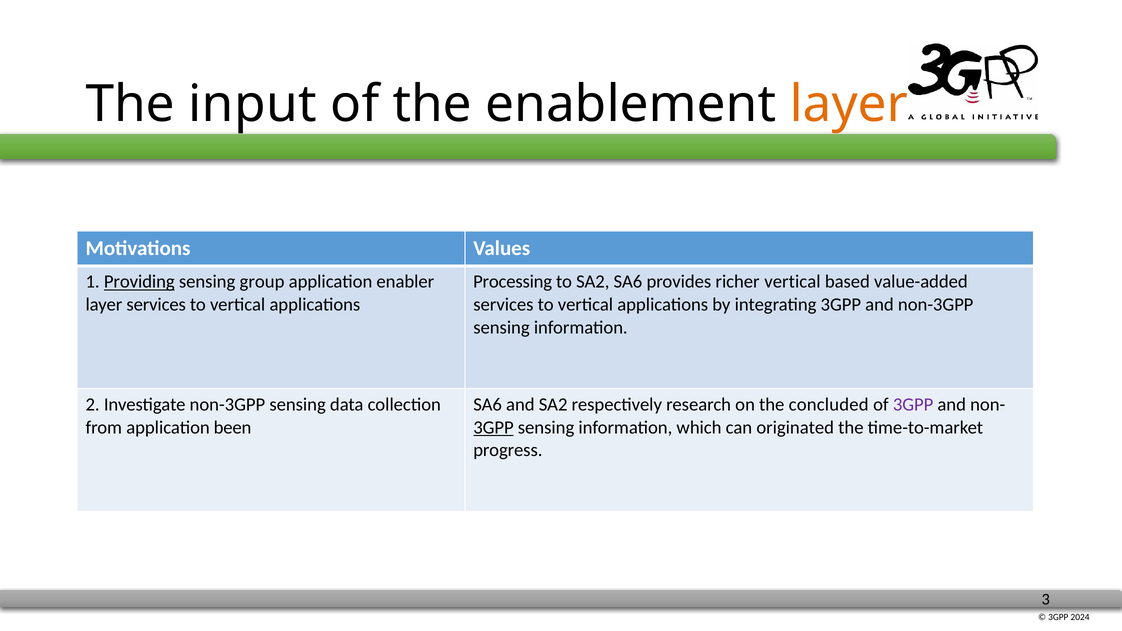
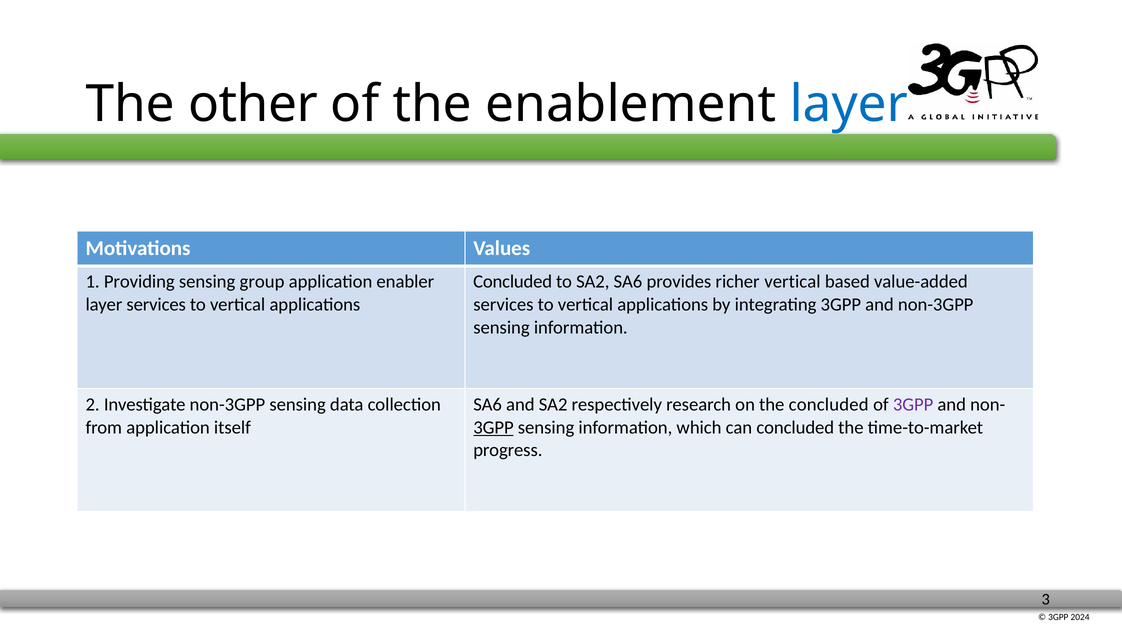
input: input -> other (253, 104)
layer colour: orange -> blue (849, 104)
Providing underline: present -> none (139, 282)
Processing: Processing -> Concluded (513, 282)
been: been -> itself (232, 427)
can originated: originated -> concluded (795, 427)
